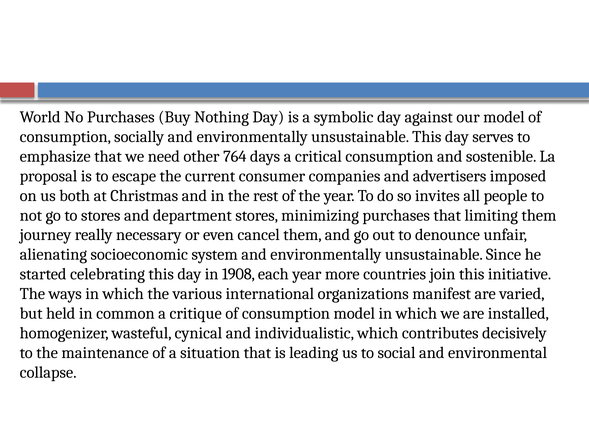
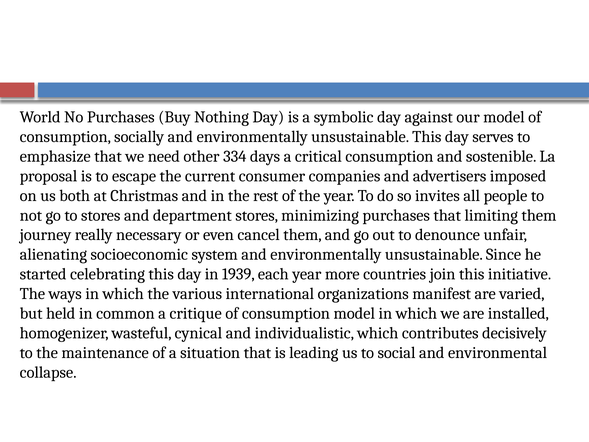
764: 764 -> 334 (235, 156)
1908: 1908 -> 1939 (238, 274)
